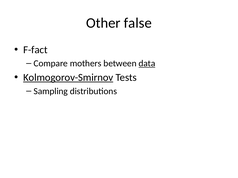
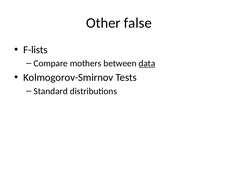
F-fact: F-fact -> F-lists (35, 50)
Kolmogorov-Smirnov underline: present -> none (68, 78)
Sampling: Sampling -> Standard (51, 91)
